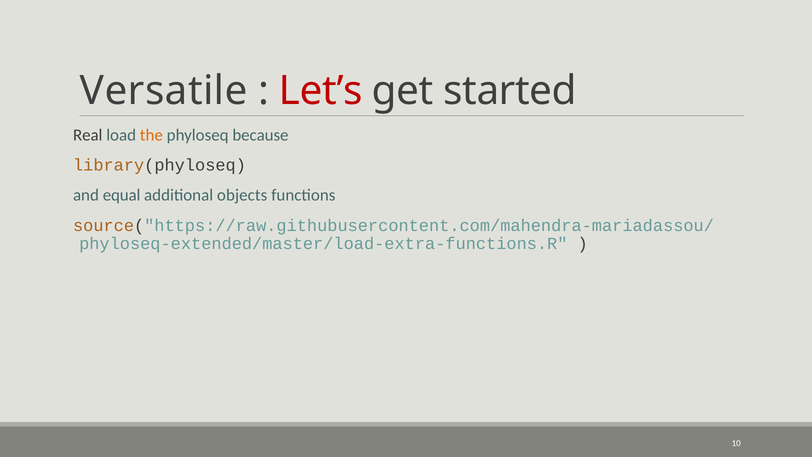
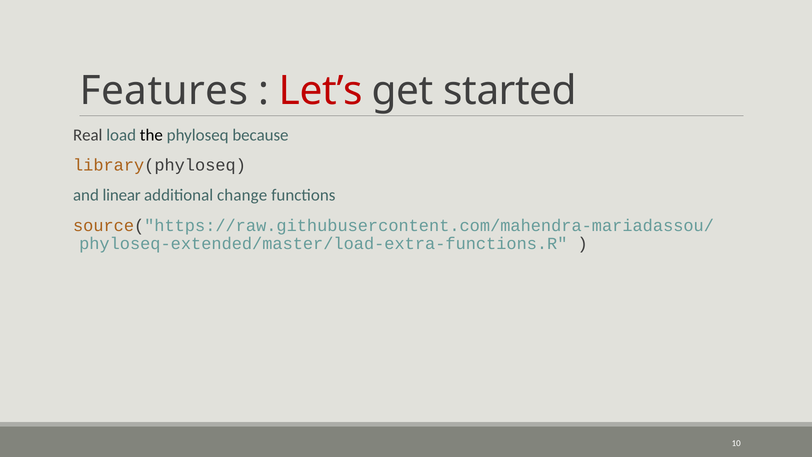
Versatile: Versatile -> Features (164, 91)
the colour: orange -> black (151, 135)
equal: equal -> linear (122, 195)
objects: objects -> change (242, 195)
